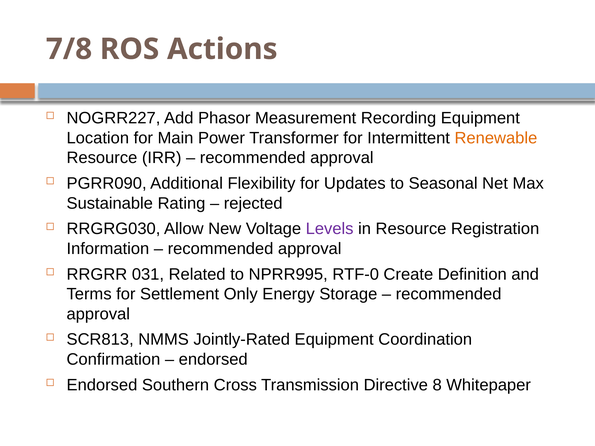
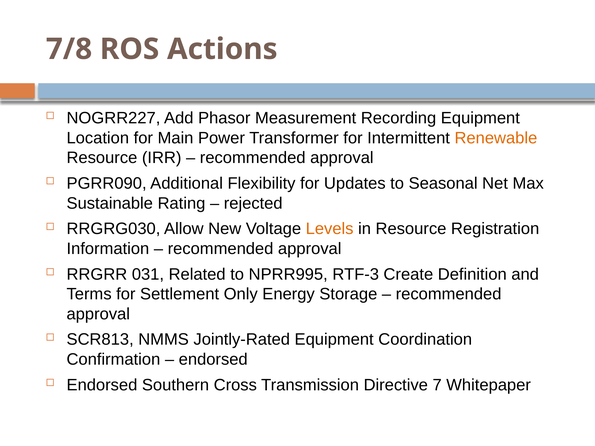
Levels colour: purple -> orange (330, 229)
RTF-0: RTF-0 -> RTF-3 (356, 274)
8: 8 -> 7 (437, 385)
